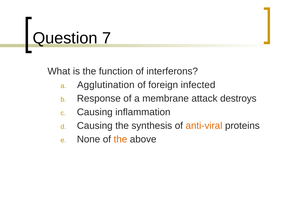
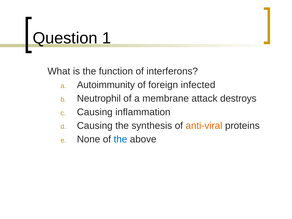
7: 7 -> 1 (107, 38)
Agglutination: Agglutination -> Autoimmunity (106, 85)
Response: Response -> Neutrophil (99, 98)
the colour: orange -> blue (120, 139)
